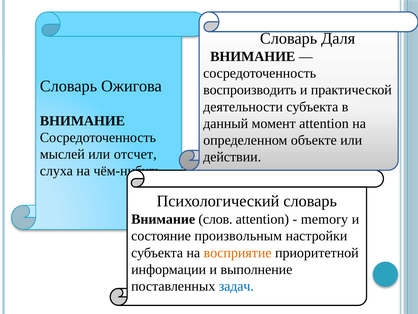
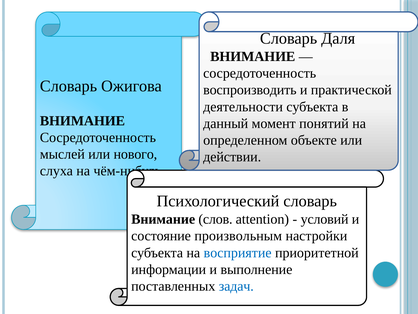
момент attention: attention -> понятий (324, 123)
отсчет: отсчет -> нового (135, 154)
memory: memory -> условий (325, 219)
восприятие colour: orange -> blue (238, 252)
